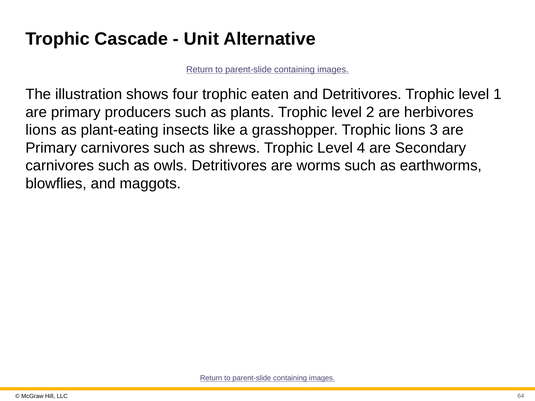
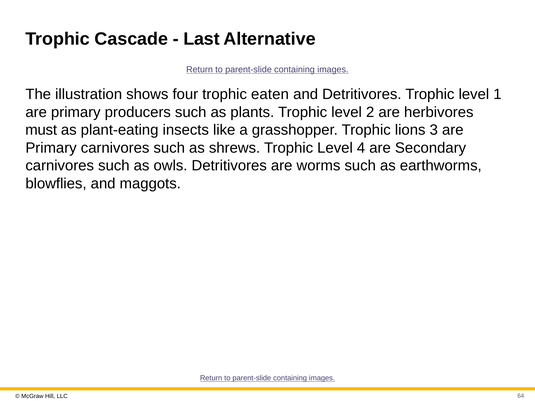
Unit: Unit -> Last (202, 39)
lions: lions -> must (41, 130)
